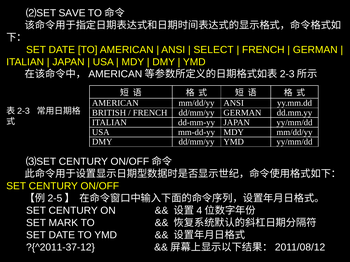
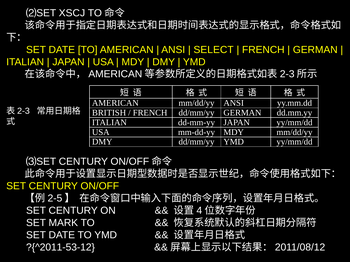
SAVE: SAVE -> XSCJ (72, 13)
?{^2011-37-12: ?{^2011-37-12 -> ?{^2011-53-12 (60, 248)
